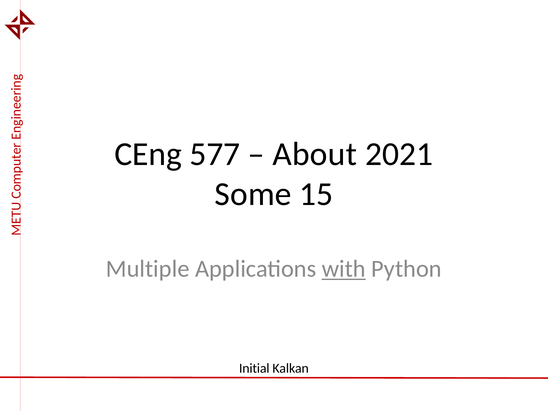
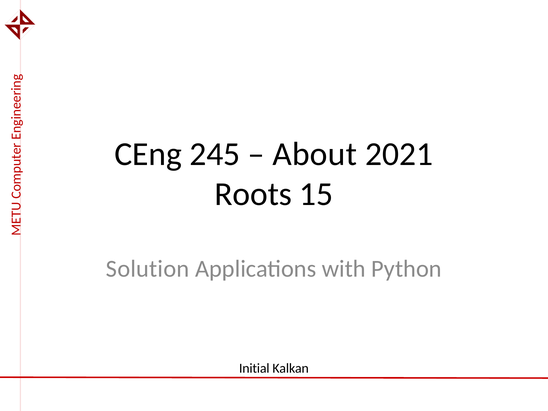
577: 577 -> 245 (215, 154)
Some: Some -> Roots (253, 194)
Multiple: Multiple -> Solution (148, 269)
with underline: present -> none (344, 269)
